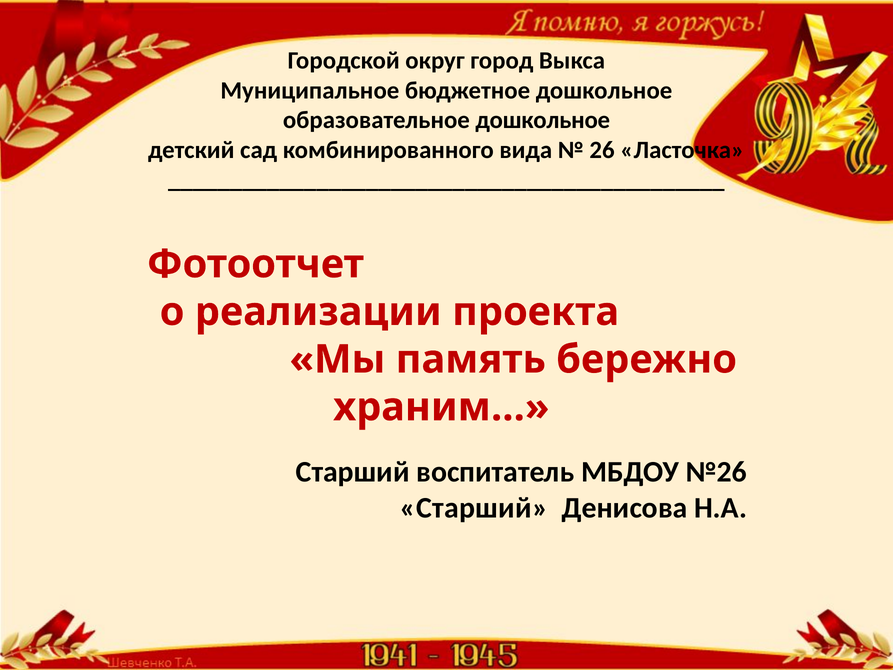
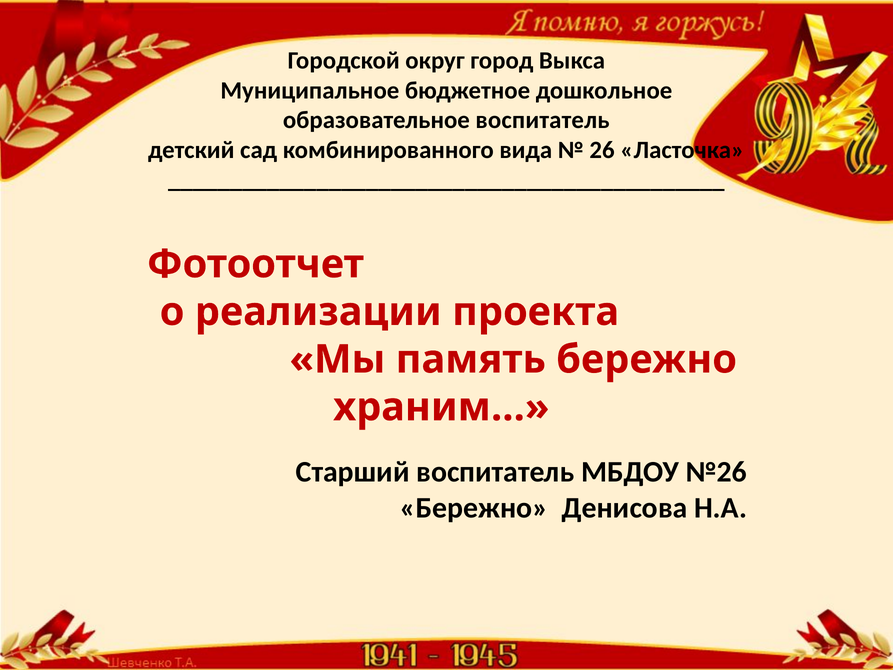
образовательное дошкольное: дошкольное -> воспитатель (543, 120)
Старший: Старший -> Бережно (474, 508)
